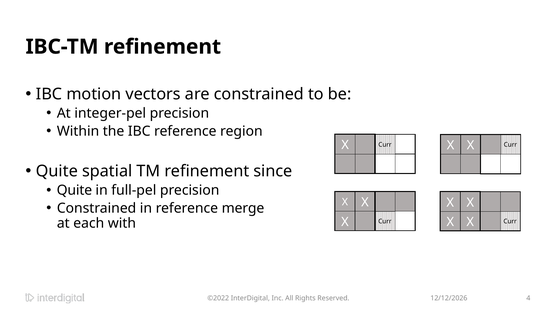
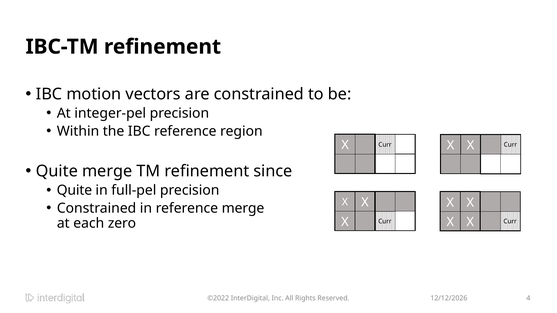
Quite spatial: spatial -> merge (107, 171)
with: with -> zero (122, 223)
